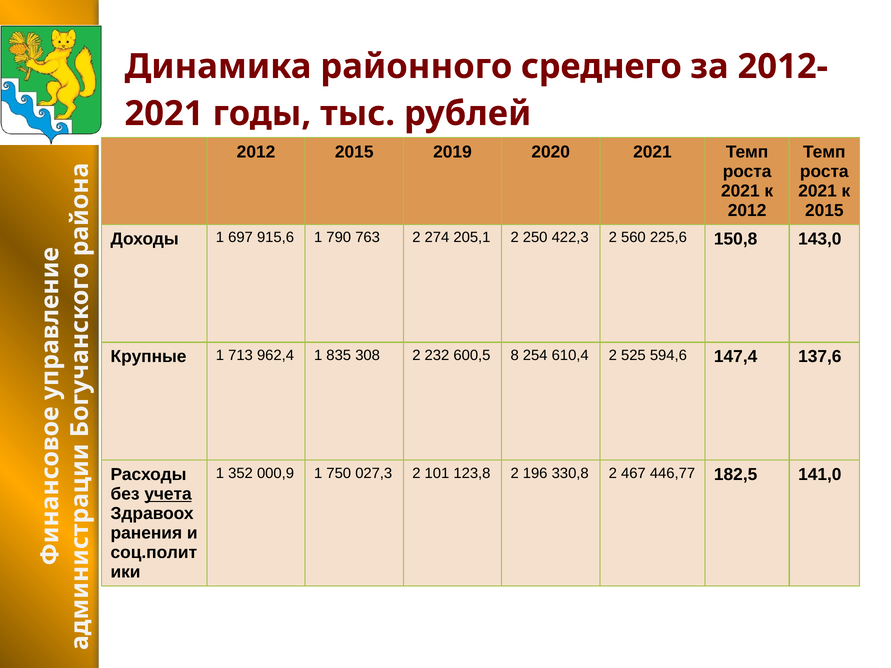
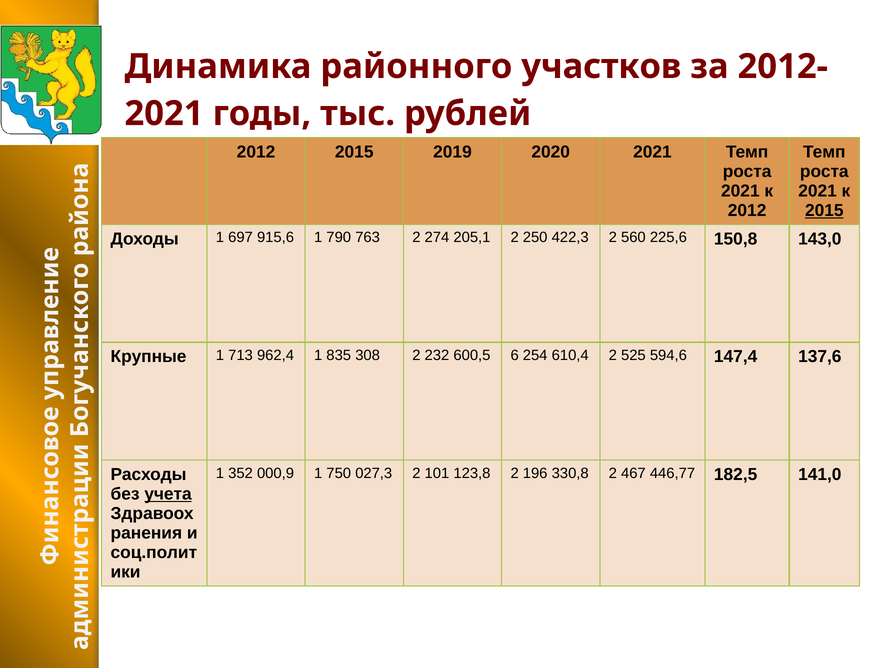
среднего: среднего -> участков (601, 67)
2015 underline: none -> present (824, 211)
8: 8 -> 6 (515, 355)
